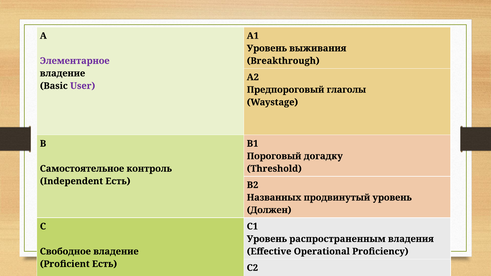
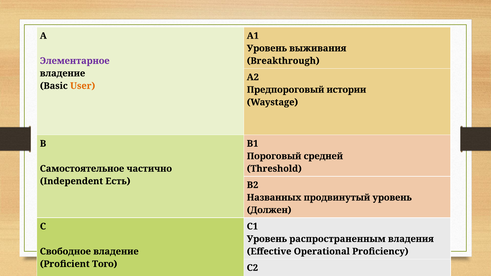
User colour: purple -> orange (83, 86)
глаголы: глаголы -> истории (346, 90)
догадку: догадку -> средней (323, 156)
контроль: контроль -> частично (149, 169)
Proficient Есть: Есть -> Того (105, 264)
